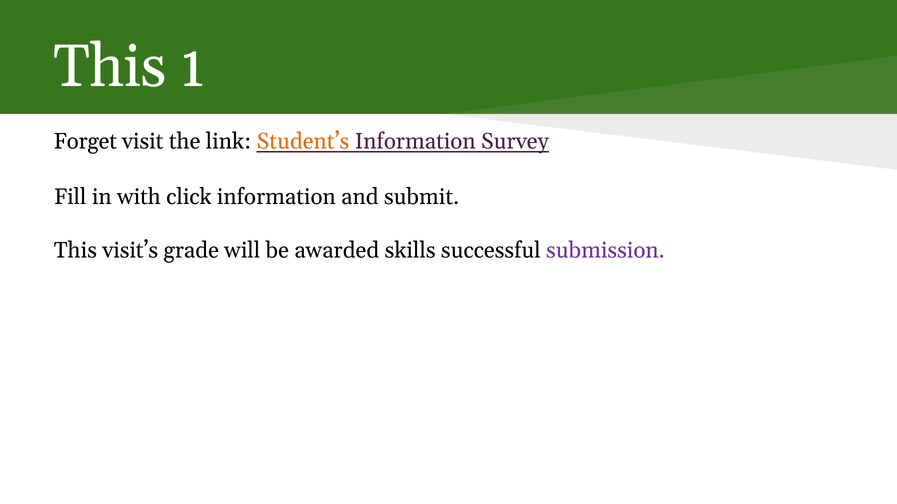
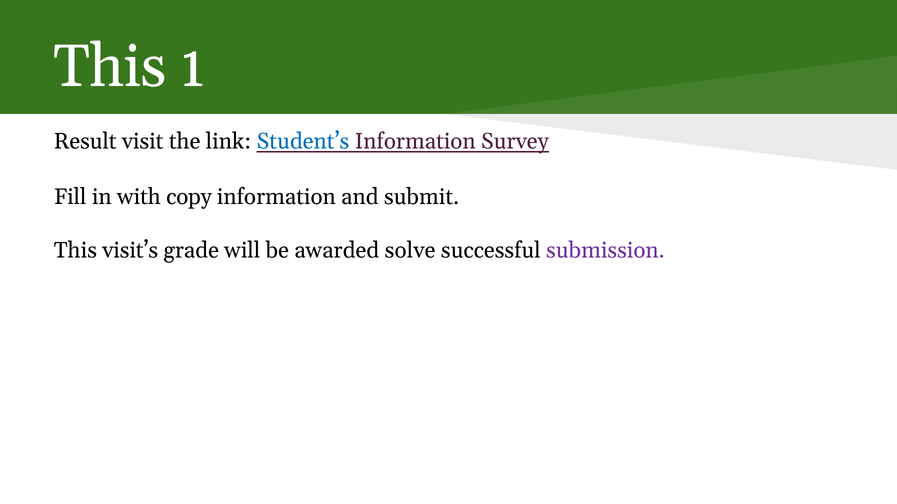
Forget: Forget -> Result (85, 142)
Student’s colour: orange -> blue (303, 142)
click: click -> copy (189, 197)
skills: skills -> solve (410, 251)
